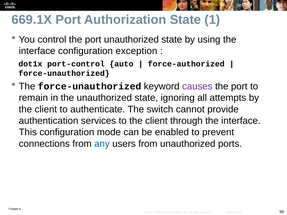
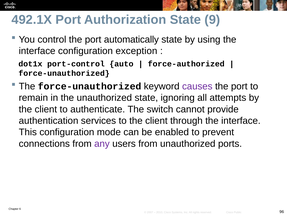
669.1X: 669.1X -> 492.1X (32, 20)
1: 1 -> 9 (212, 20)
port unauthorized: unauthorized -> automatically (131, 40)
any colour: blue -> purple (102, 144)
